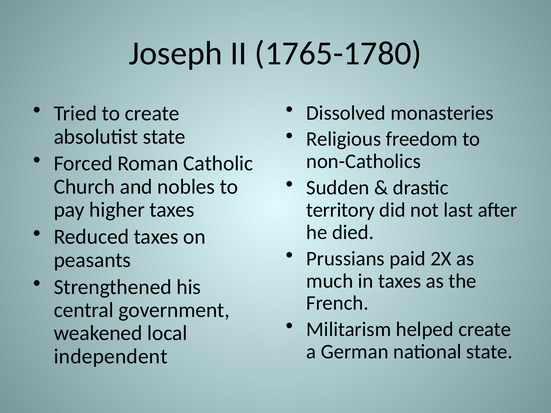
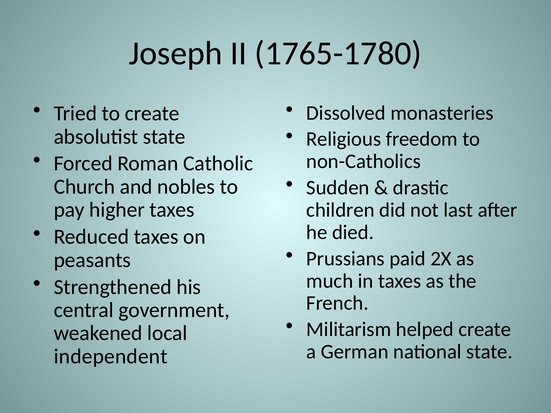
territory: territory -> children (340, 210)
